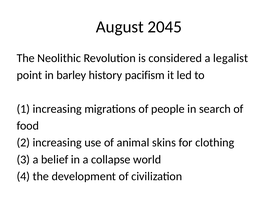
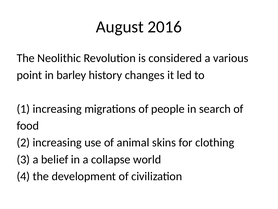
2045: 2045 -> 2016 (165, 27)
legalist: legalist -> various (231, 58)
pacifism: pacifism -> changes (145, 75)
